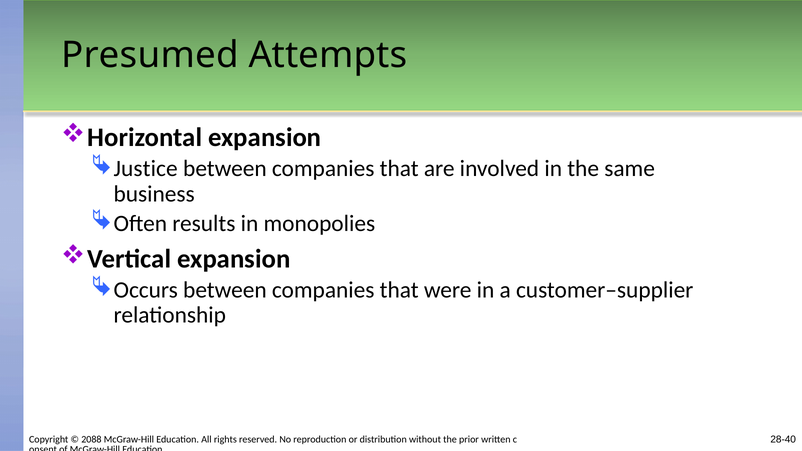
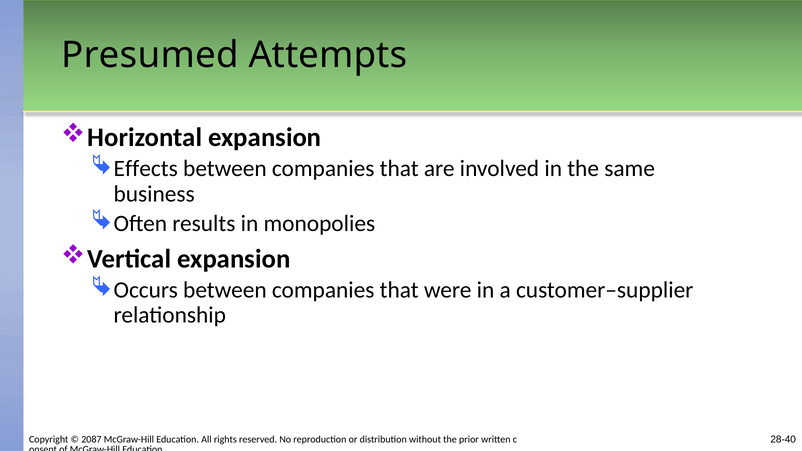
Justice: Justice -> Effects (146, 169)
2088: 2088 -> 2087 (91, 440)
